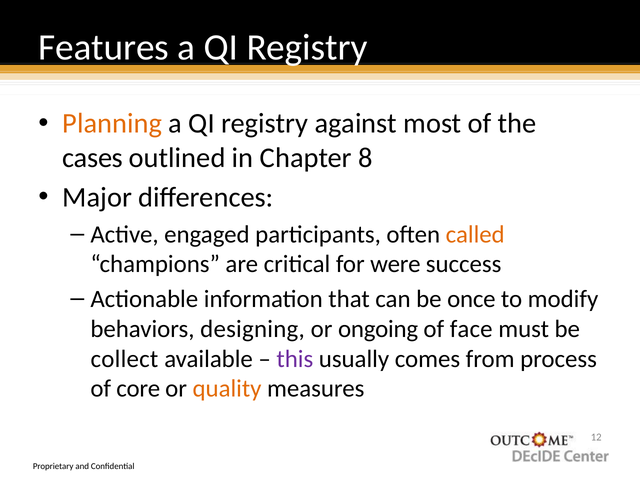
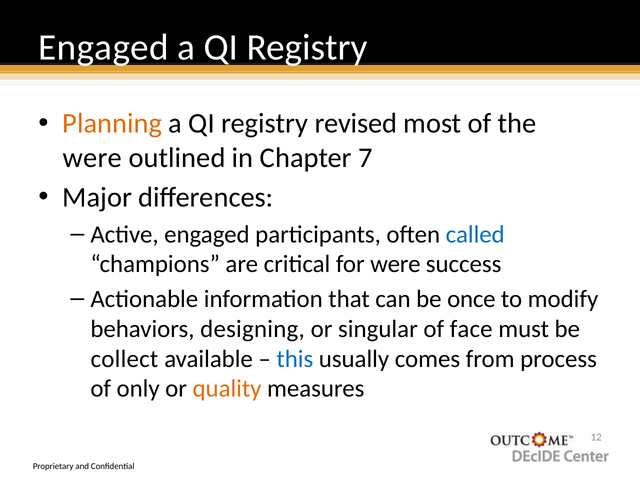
Features: Features -> Engaged (104, 47)
against: against -> revised (356, 124)
cases: cases -> were (92, 158)
8: 8 -> 7 (365, 158)
called colour: orange -> blue (475, 234)
ongoing: ongoing -> singular (378, 329)
this colour: purple -> blue (295, 359)
core: core -> only (138, 389)
